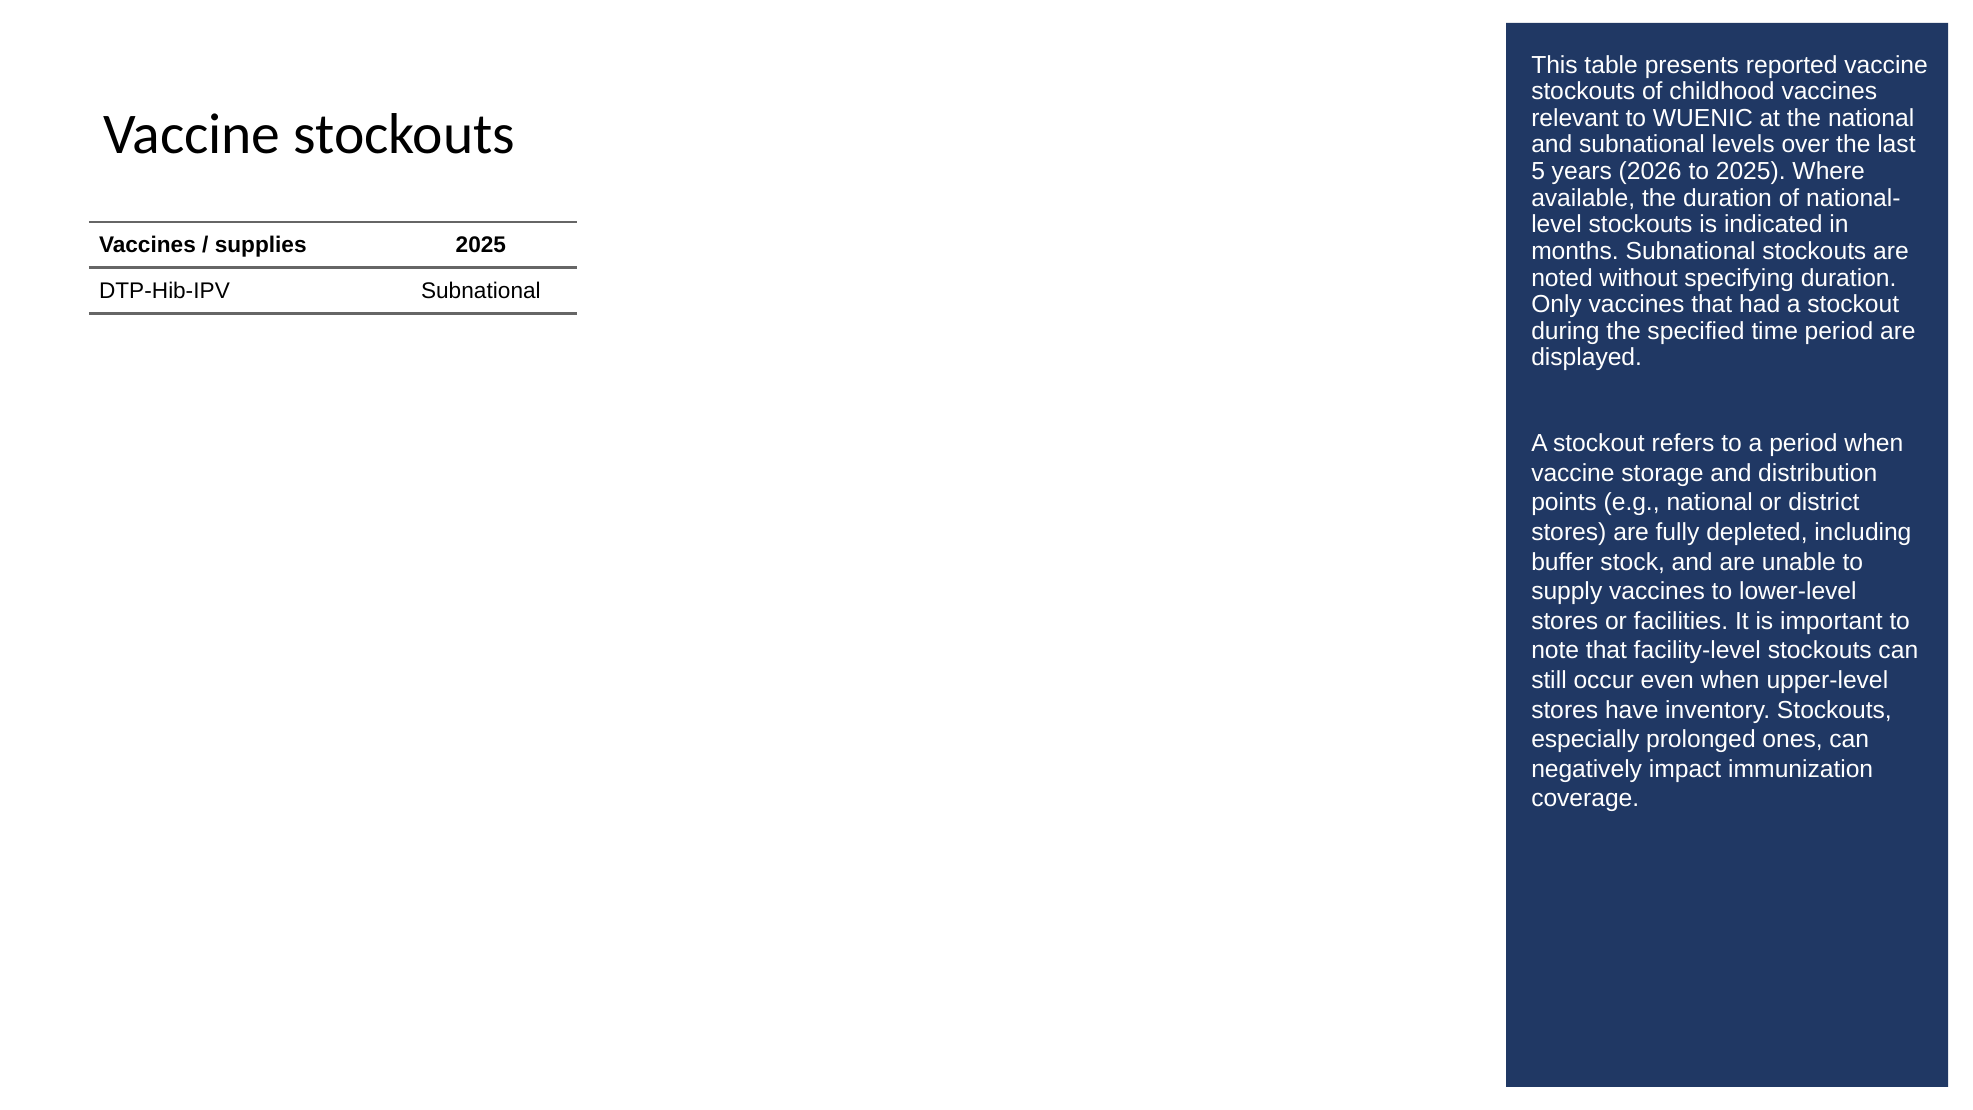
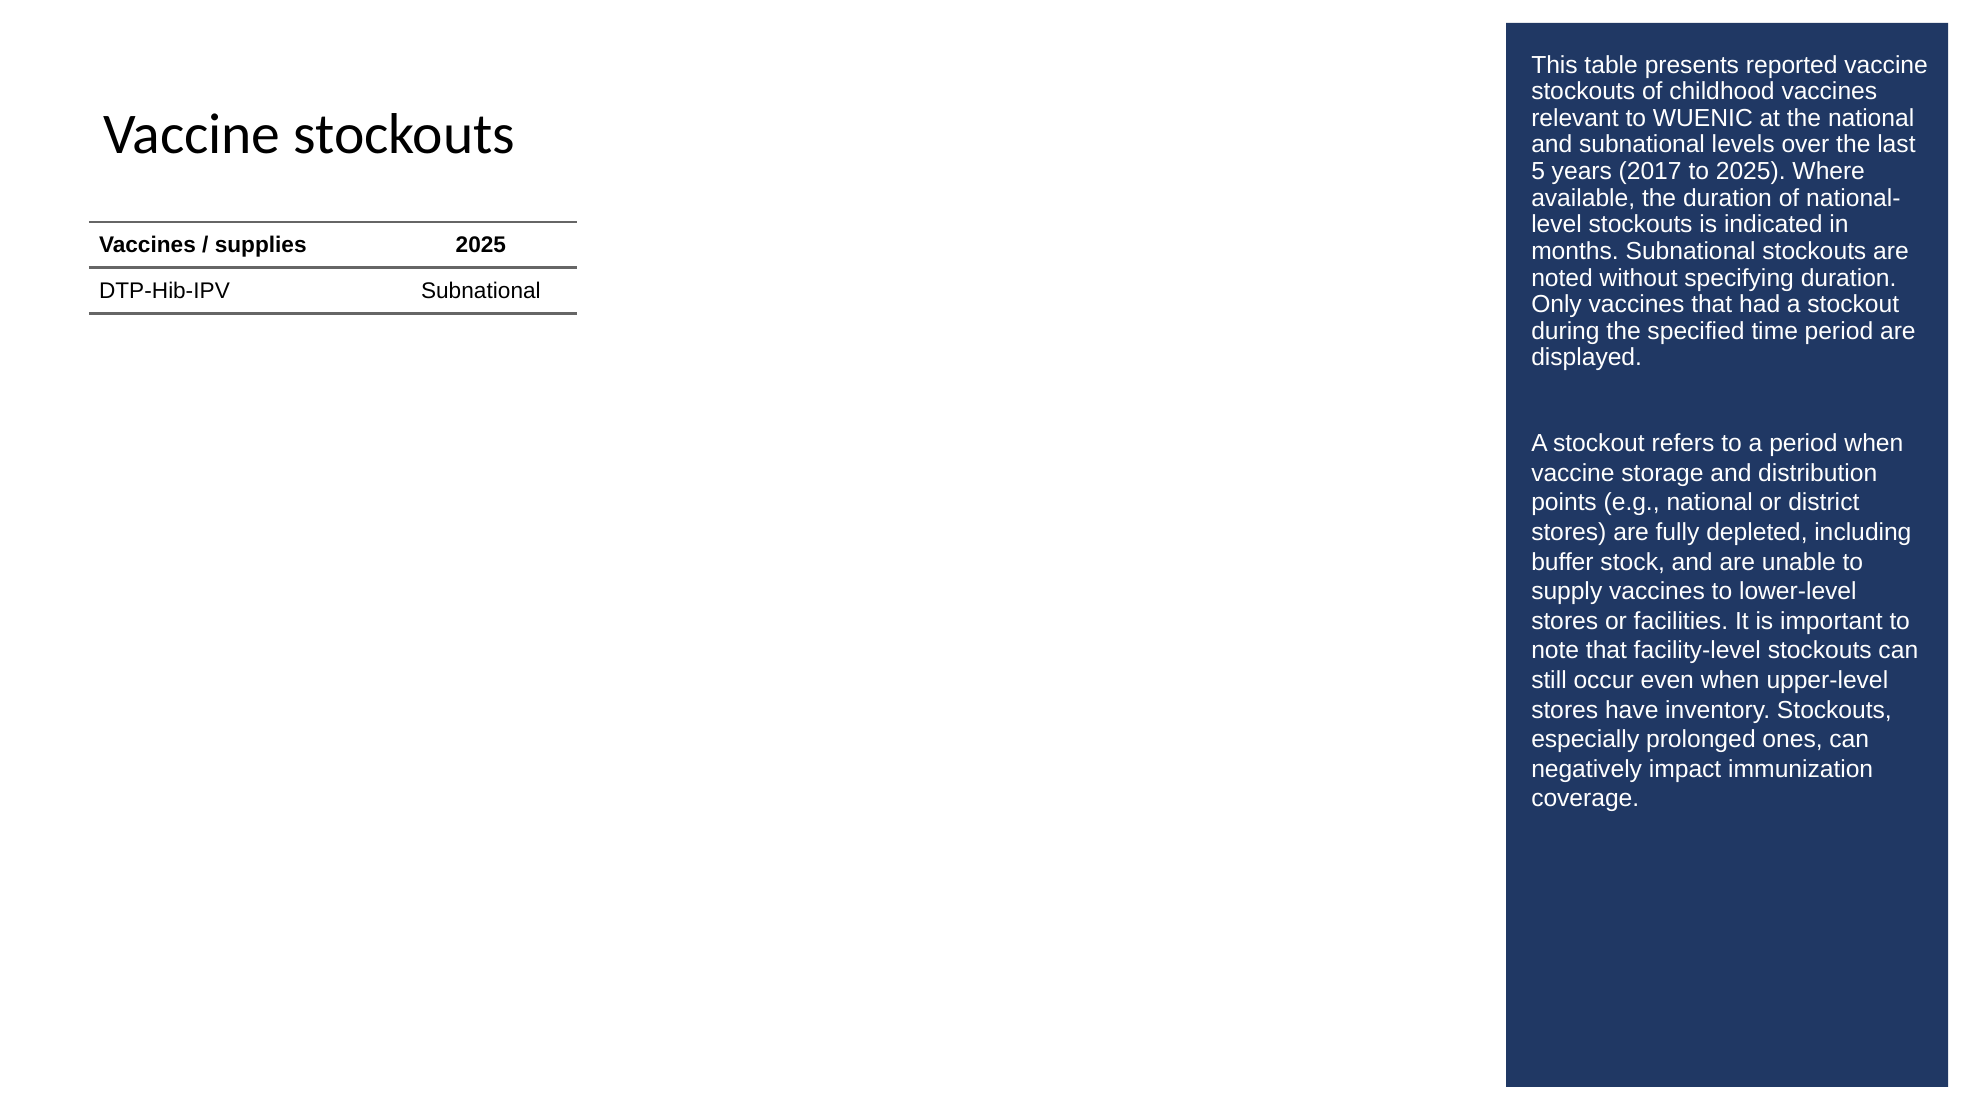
2026: 2026 -> 2017 (1650, 171)
